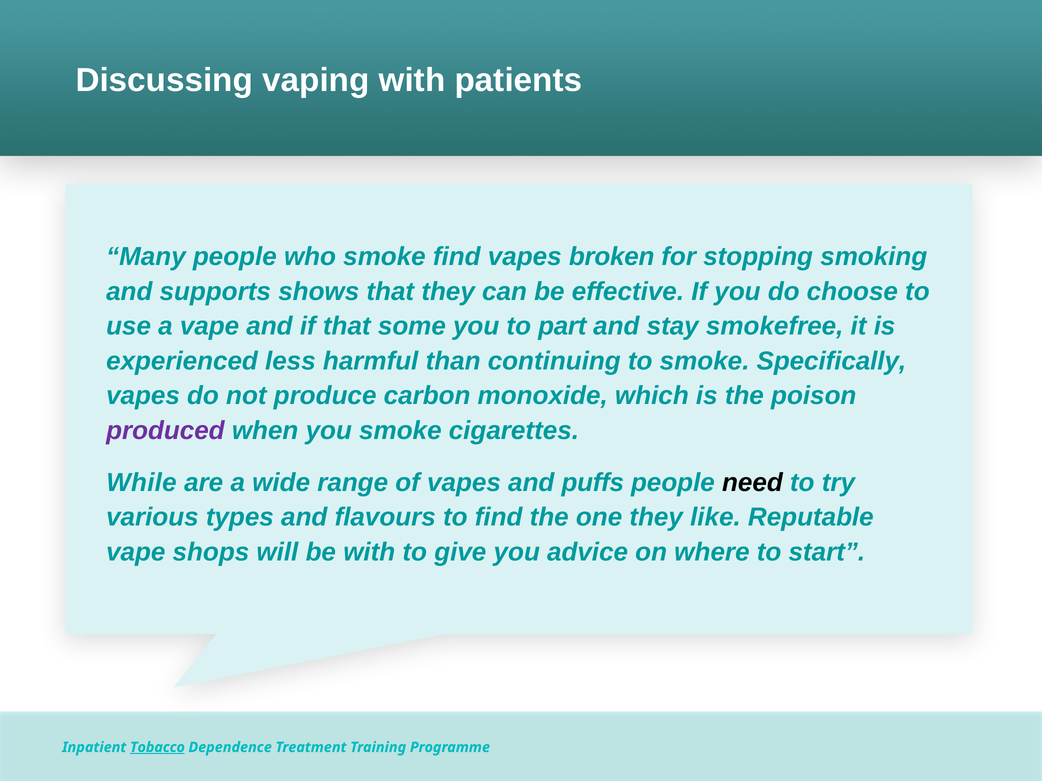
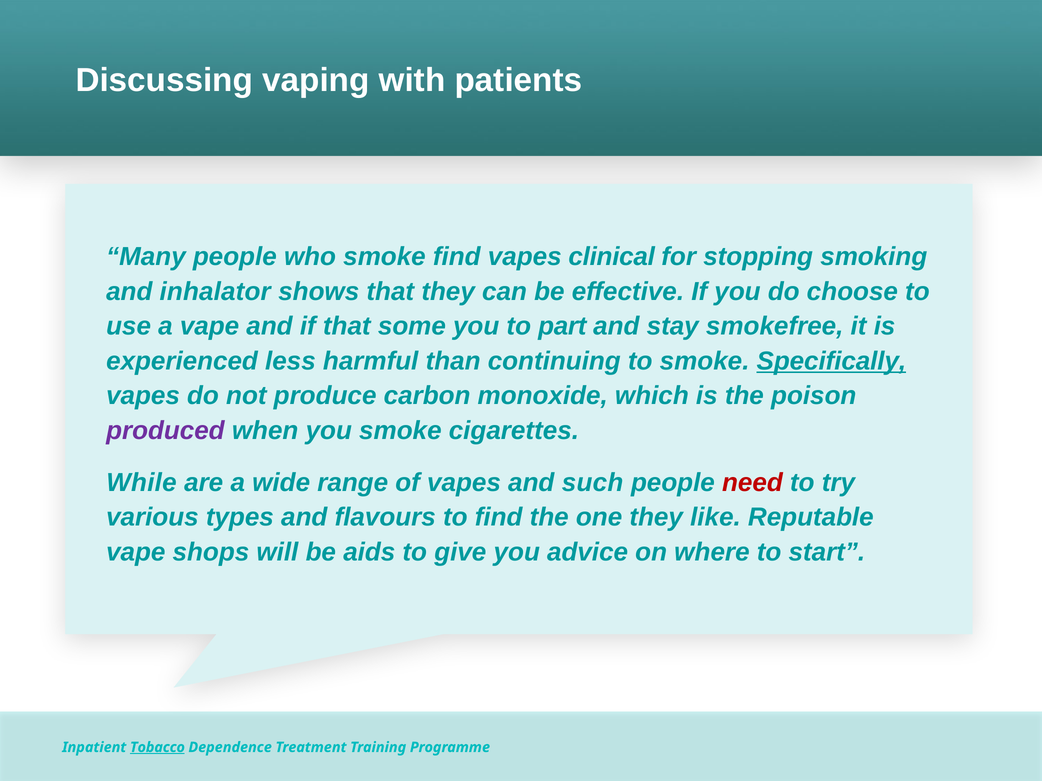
broken: broken -> clinical (612, 257)
supports: supports -> inhalator (215, 292)
Specifically underline: none -> present (831, 361)
puffs: puffs -> such (593, 483)
need colour: black -> red (752, 483)
be with: with -> aids (369, 552)
